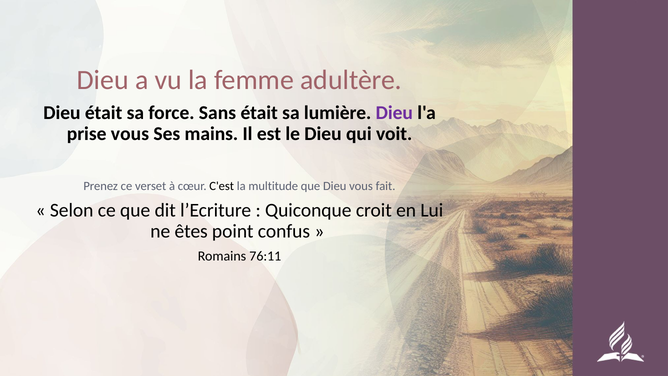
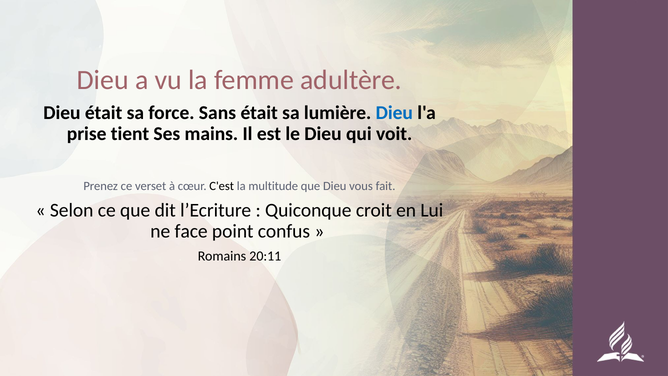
Dieu colour: purple -> blue (394, 113)
prise vous: vous -> tient (130, 134)
êtes: êtes -> face (191, 231)
76:11: 76:11 -> 20:11 (265, 256)
